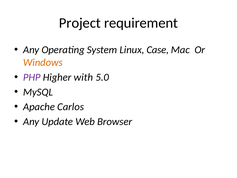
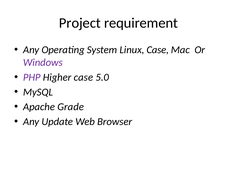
Windows colour: orange -> purple (43, 62)
Higher with: with -> case (83, 77)
Carlos: Carlos -> Grade (71, 107)
